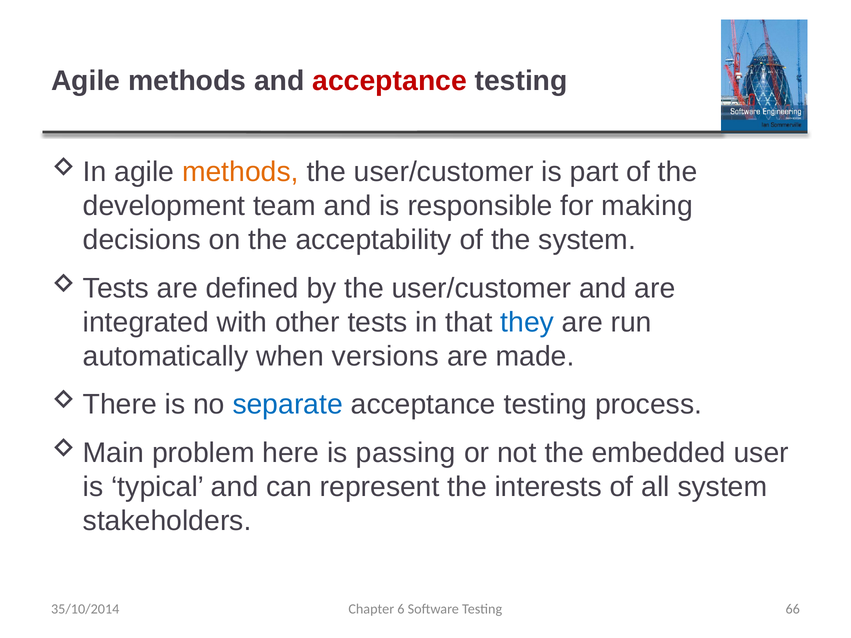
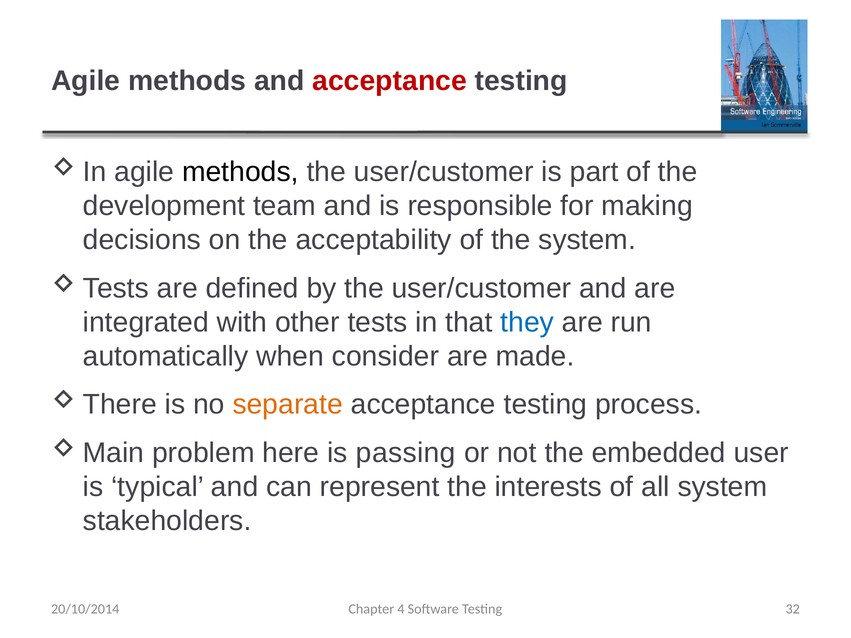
methods colour: orange -> black (240, 172)
versions: versions -> consider (385, 357)
separate colour: blue -> orange (288, 405)
6: 6 -> 4 (401, 609)
66: 66 -> 32 (793, 609)
35/10/2014: 35/10/2014 -> 20/10/2014 (85, 610)
